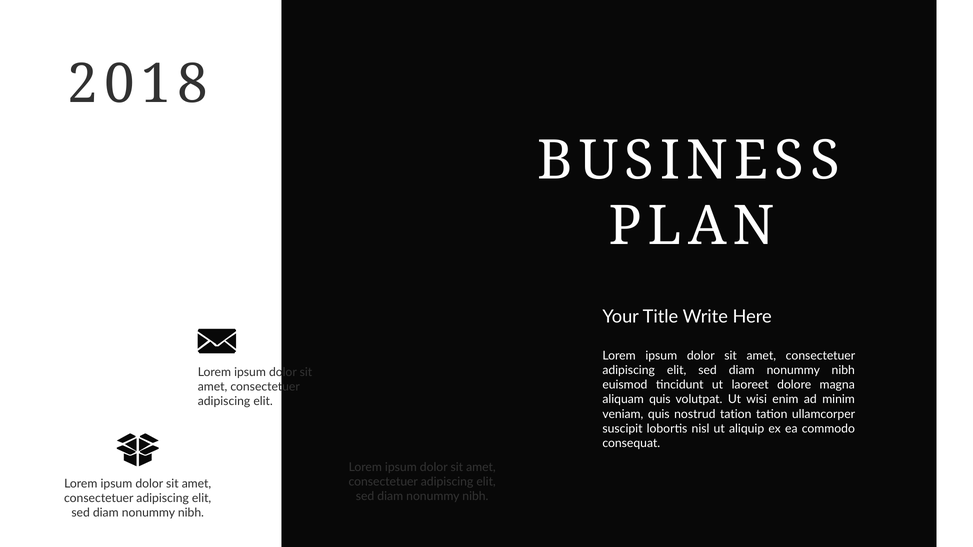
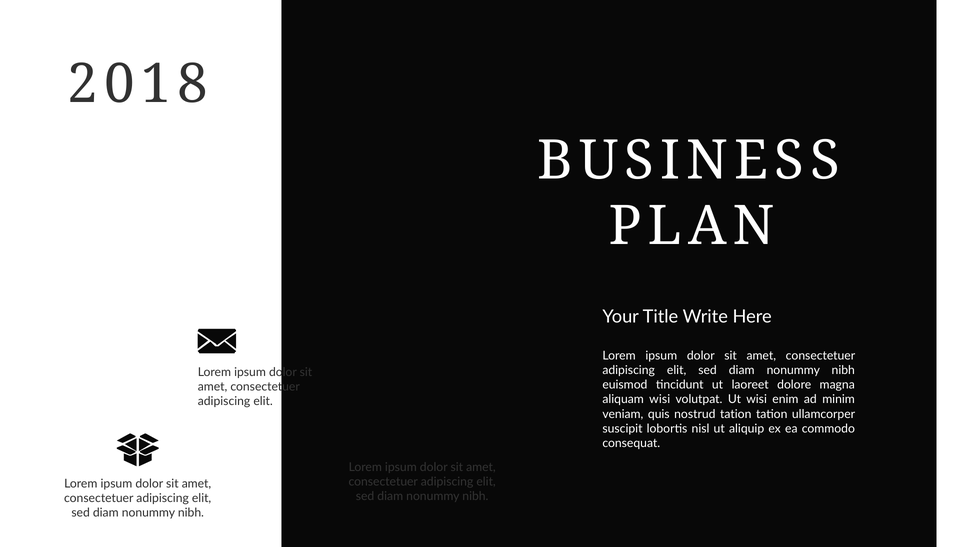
aliquam quis: quis -> wisi (660, 400)
